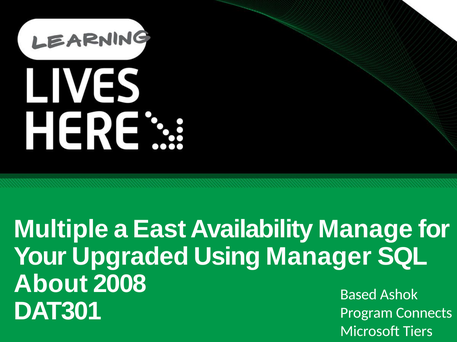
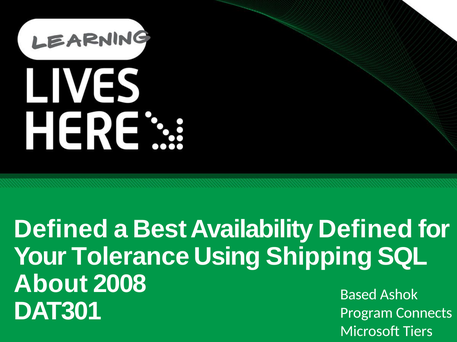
Multiple: Multiple -> Defined (61, 230)
East: East -> Best (160, 230)
Availability Manage: Manage -> Defined (366, 230)
Upgraded: Upgraded -> Tolerance (131, 257)
Manager: Manager -> Shipping (319, 257)
